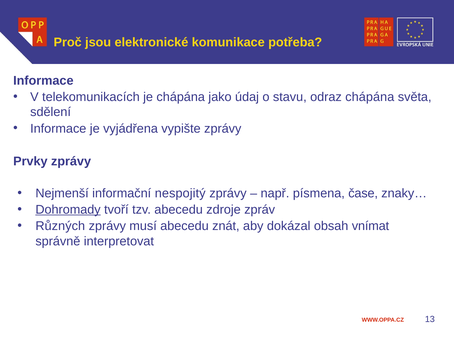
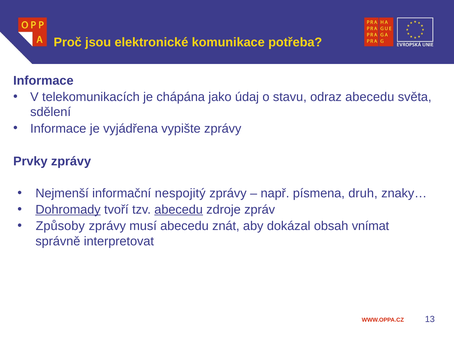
odraz chápána: chápána -> abecedu (370, 97)
čase: čase -> druh (363, 193)
abecedu underline: none -> present (179, 209)
Různých: Různých -> Způsoby (60, 226)
